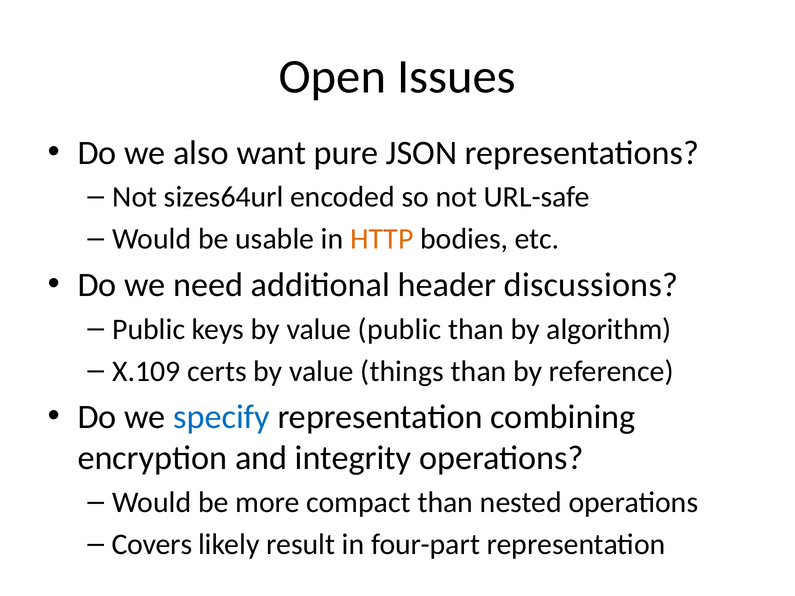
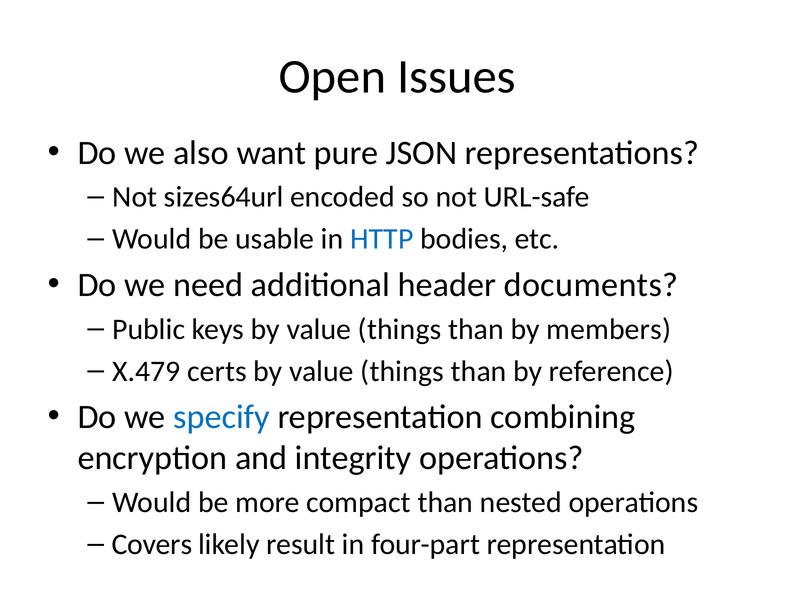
HTTP colour: orange -> blue (382, 239)
discussions: discussions -> documents (591, 285)
keys by value public: public -> things (400, 329)
algorithm: algorithm -> members (609, 329)
X.109: X.109 -> X.479 (146, 371)
